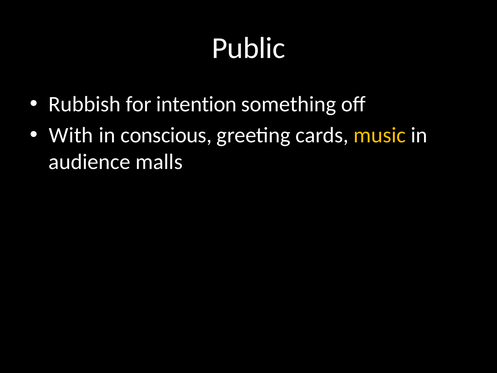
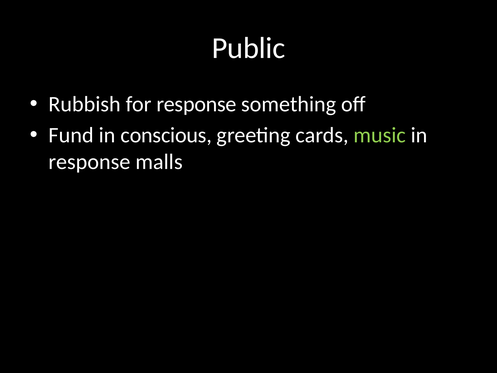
for intention: intention -> response (196, 104)
With: With -> Fund (71, 135)
music colour: yellow -> light green (380, 135)
audience: audience -> response (90, 162)
